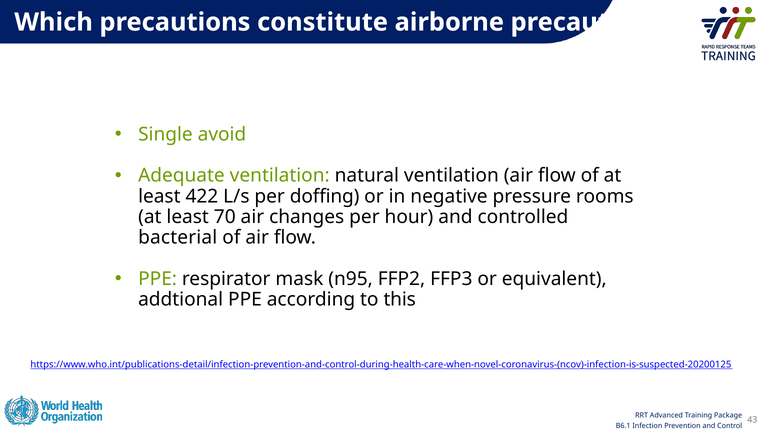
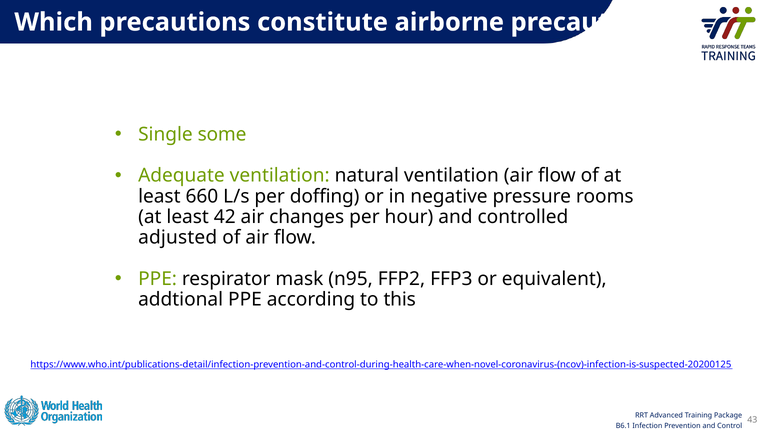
avoid: avoid -> some (222, 134)
422: 422 -> 660 (202, 196)
70: 70 -> 42 (225, 217)
bacterial: bacterial -> adjusted (178, 237)
